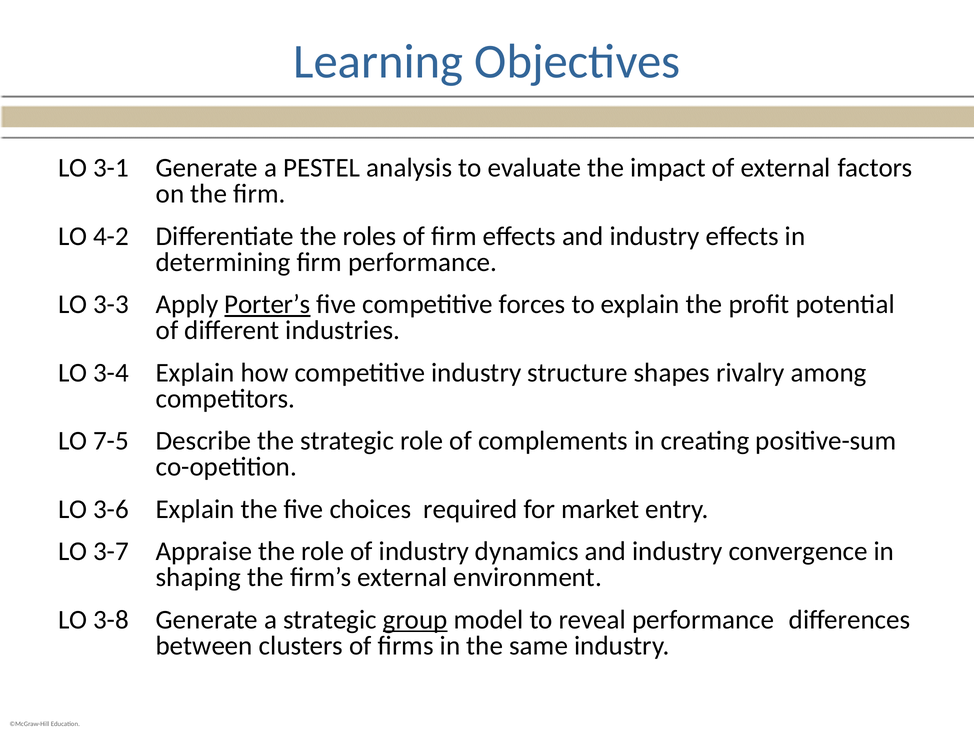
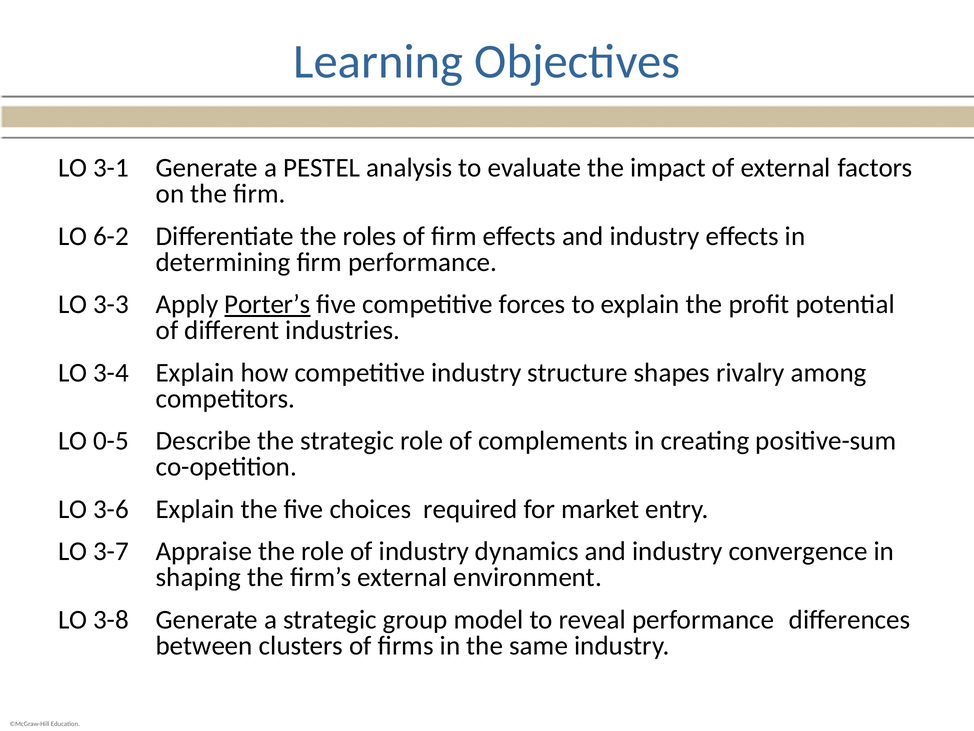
4-2: 4-2 -> 6-2 (111, 236)
7-5: 7-5 -> 0-5 (111, 441)
group underline: present -> none (415, 619)
